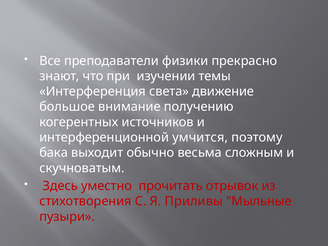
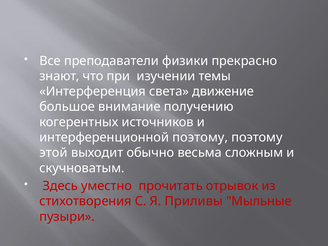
интерференционной умчится: умчится -> поэтому (200, 137)
бака: бака -> этой (54, 153)
